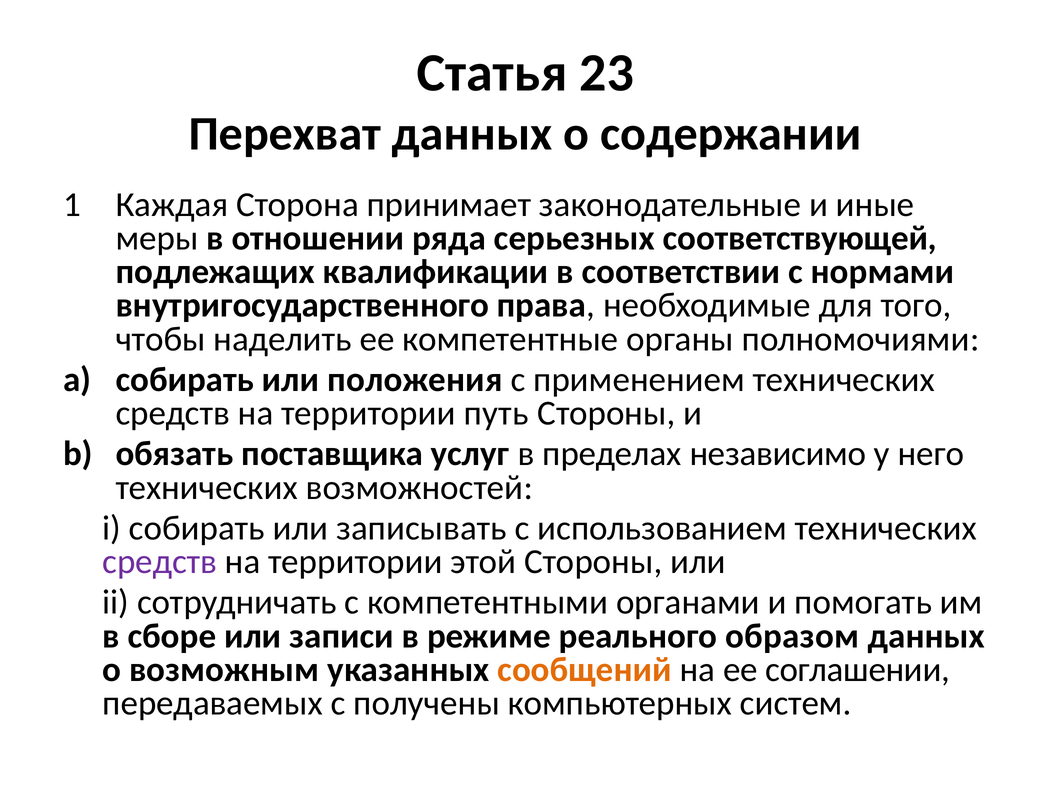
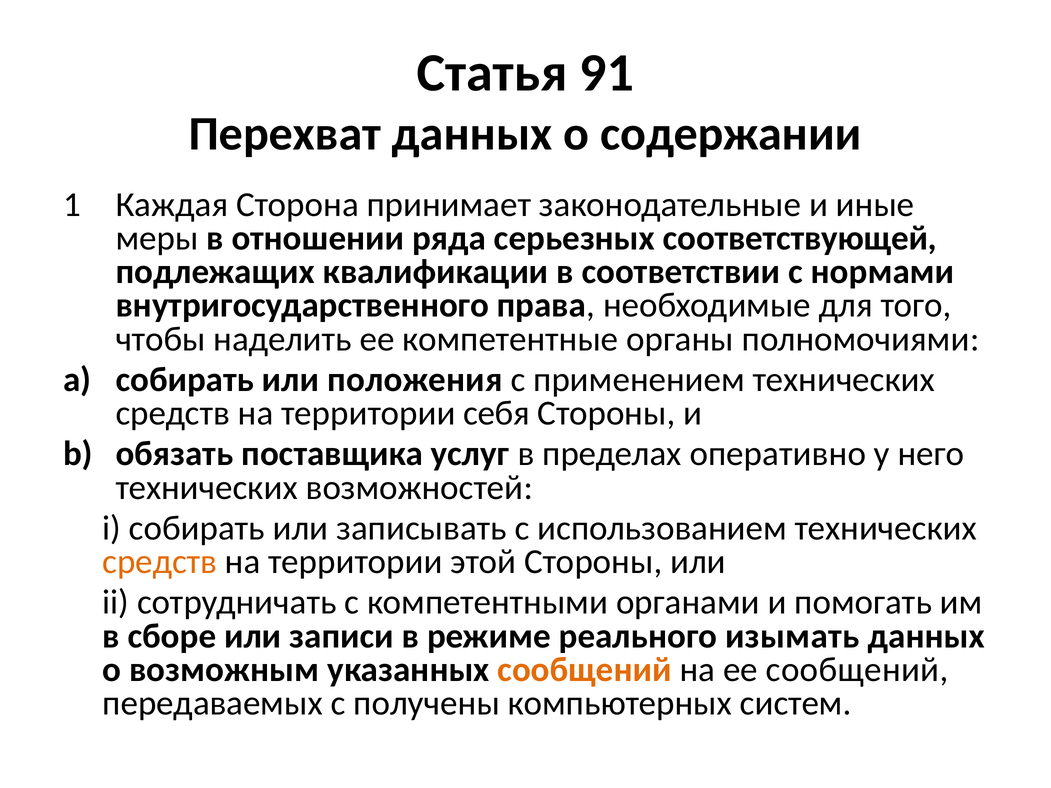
23: 23 -> 91 (607, 73)
путь: путь -> себя (497, 413)
независимо: независимо -> оперативно (778, 454)
средств colour: purple -> orange (160, 562)
образом: образом -> изымать (792, 636)
ее соглашении: соглашении -> сообщений (857, 670)
